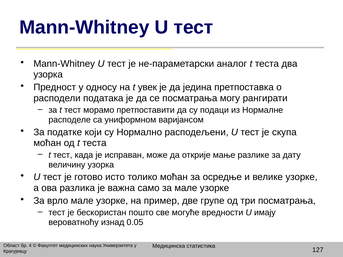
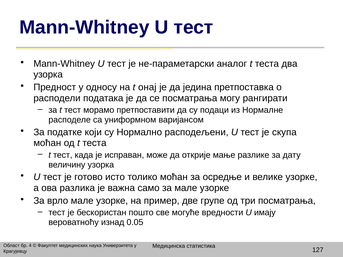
увек: увек -> онај (147, 87)
